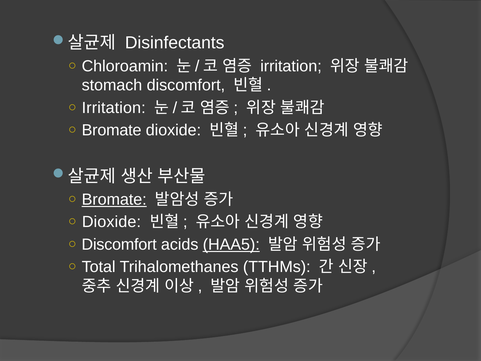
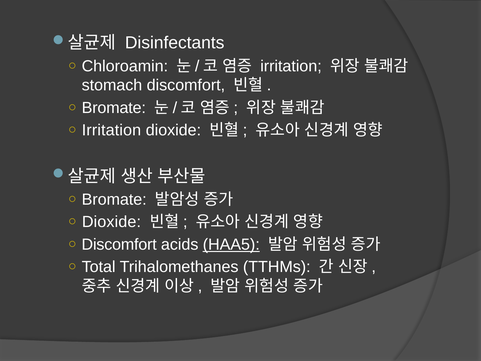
Irritation: Irritation -> Bromate (114, 108)
Bromate: Bromate -> Irritation (111, 130)
Bromate underline: present -> none (114, 199)
